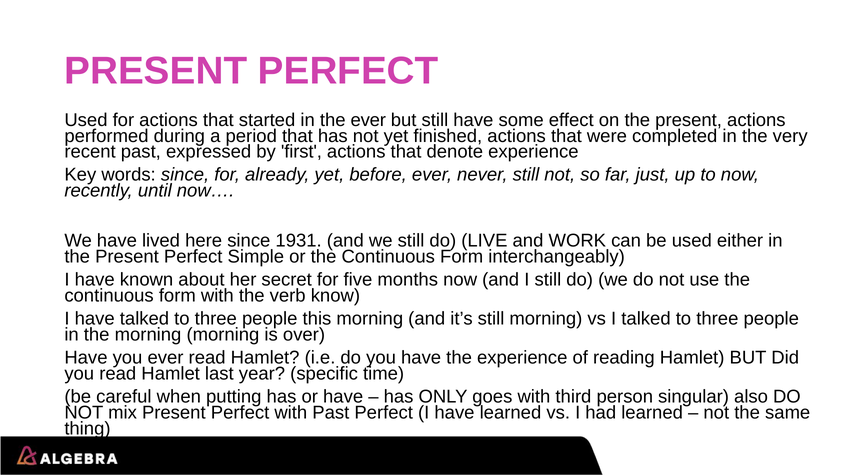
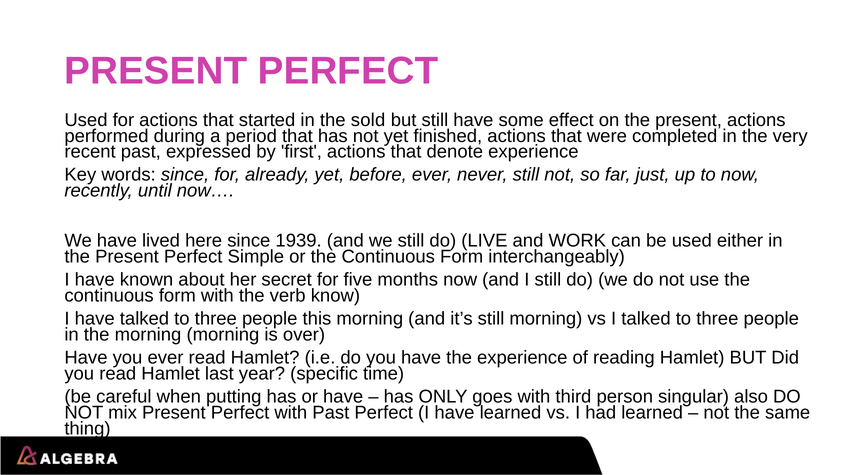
the ever: ever -> sold (368, 120)
1931: 1931 -> 1939 (299, 241)
